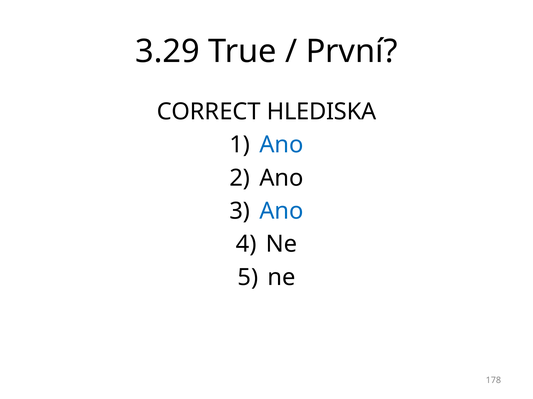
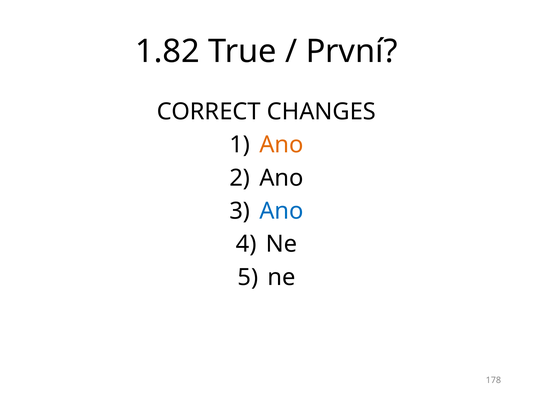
3.29: 3.29 -> 1.82 (168, 52)
HLEDISKA: HLEDISKA -> CHANGES (321, 112)
Ano colour: blue -> orange (281, 145)
